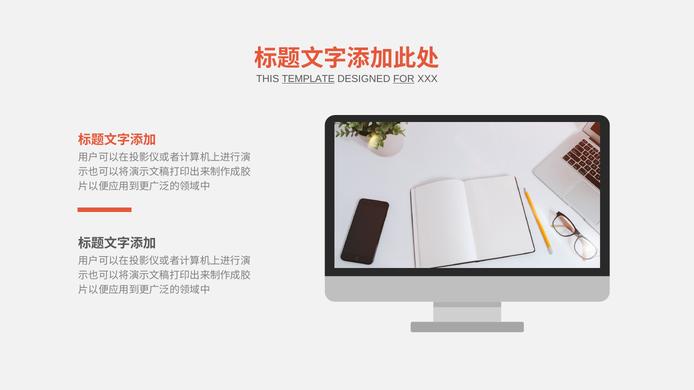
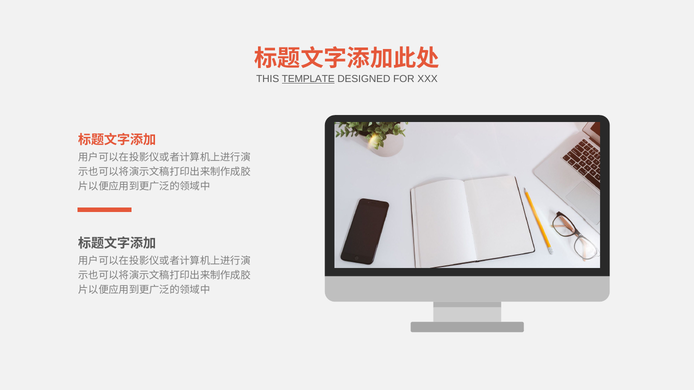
FOR underline: present -> none (404, 79)
